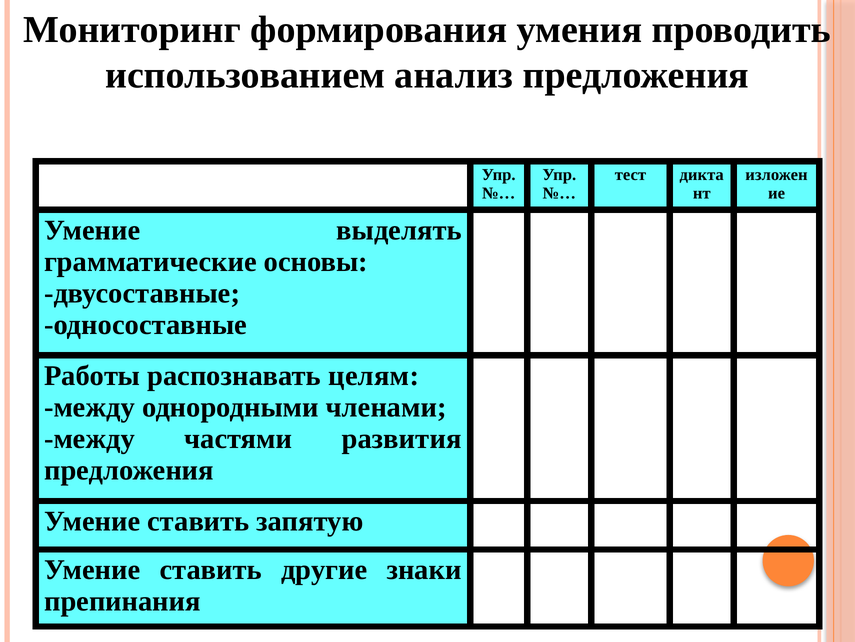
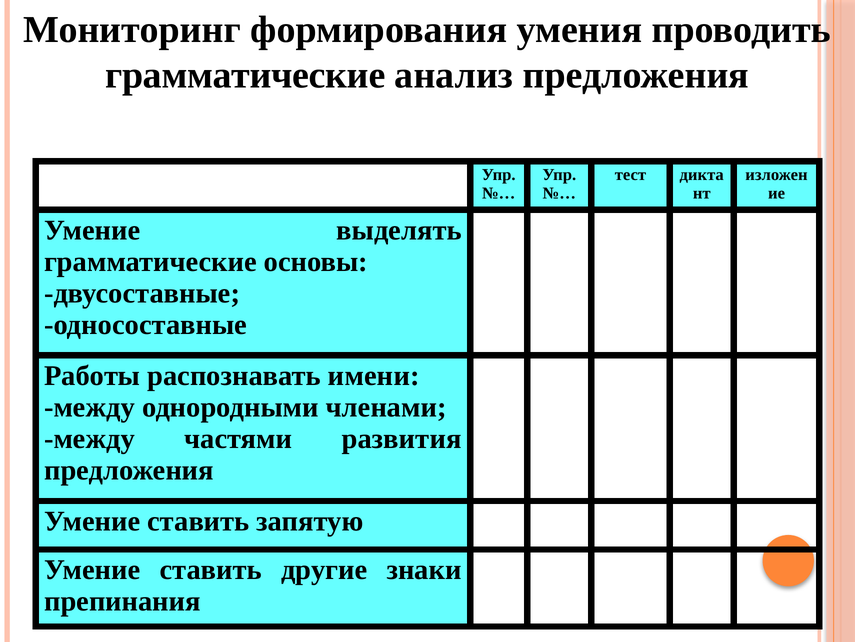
использованием: использованием -> грамматические (245, 75)
целям: целям -> имени (374, 375)
